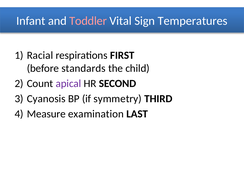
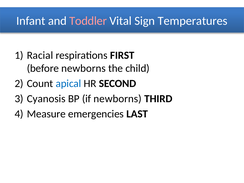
before standards: standards -> newborns (84, 68)
apical colour: purple -> blue (68, 83)
if symmetry: symmetry -> newborns (118, 99)
examination: examination -> emergencies (96, 114)
